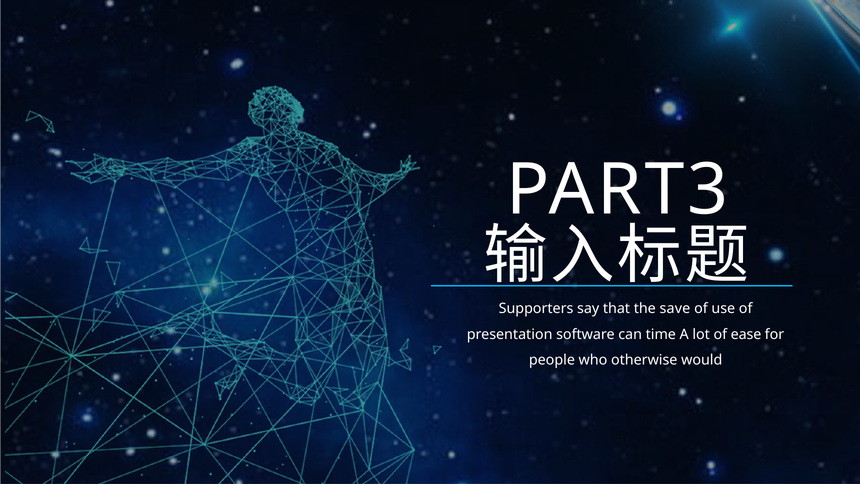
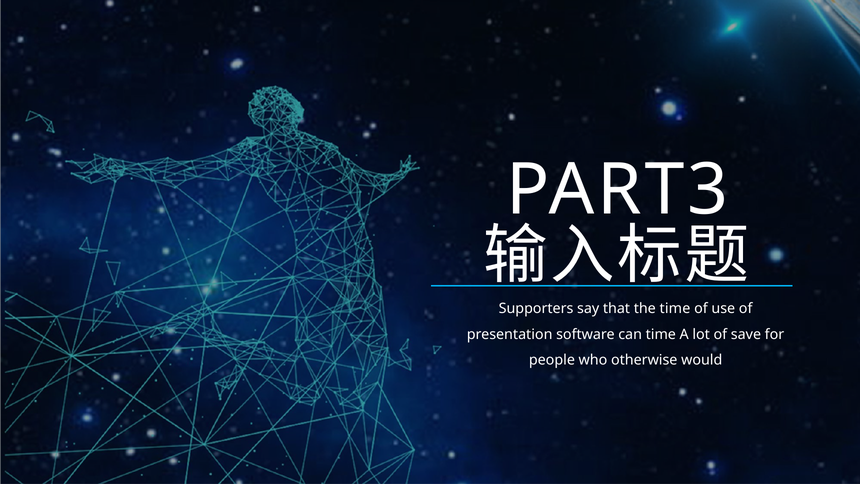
the save: save -> time (675, 308)
ease: ease -> save (746, 334)
